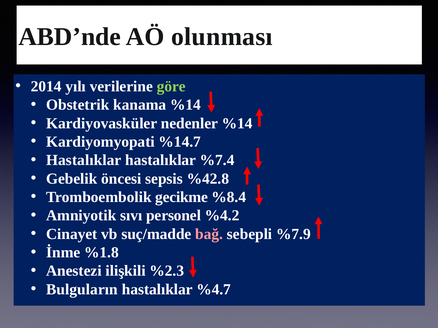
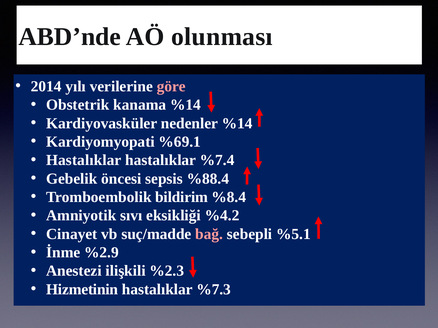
göre colour: light green -> pink (171, 86)
%14.7: %14.7 -> %69.1 (180, 142)
%42.8: %42.8 -> %88.4 (208, 179)
gecikme: gecikme -> bildirim (182, 197)
personel: personel -> eksikliği (174, 216)
%7.9: %7.9 -> %5.1 (293, 234)
%1.8: %1.8 -> %2.9 (102, 253)
Bulguların: Bulguların -> Hizmetinin (82, 290)
%4.7: %4.7 -> %7.3 (214, 290)
